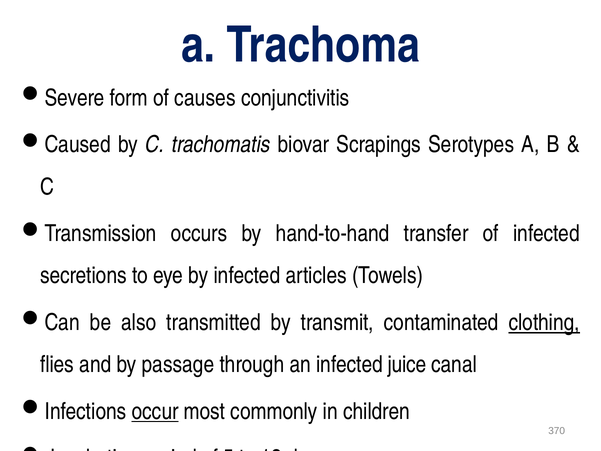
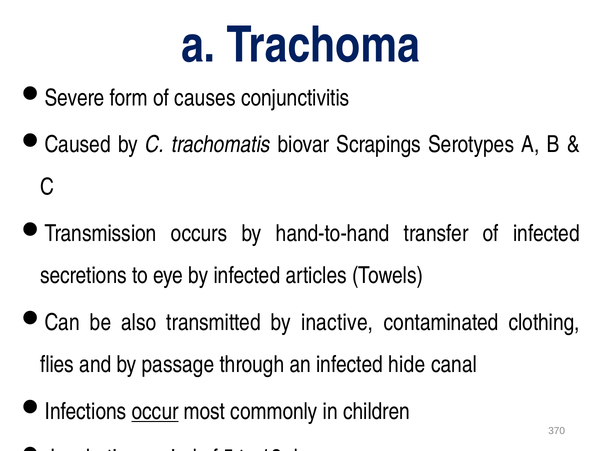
transmit: transmit -> inactive (337, 322)
clothing underline: present -> none (544, 322)
juice: juice -> hide (407, 364)
